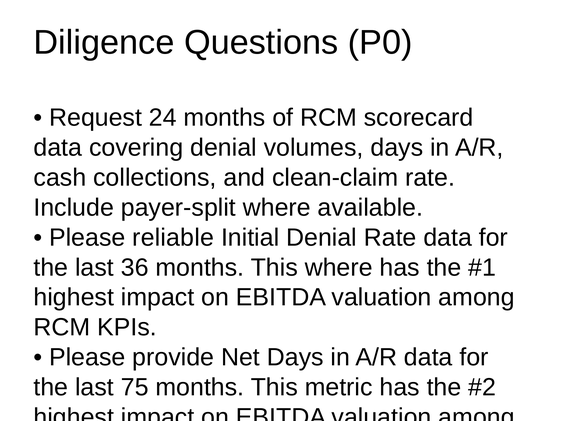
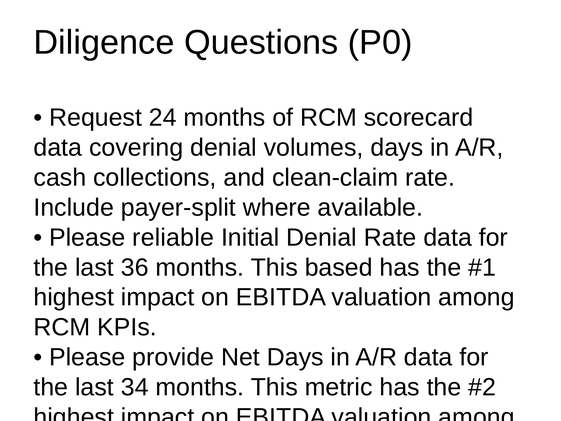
This where: where -> based (339, 267)
75: 75 -> 34 (135, 387)
